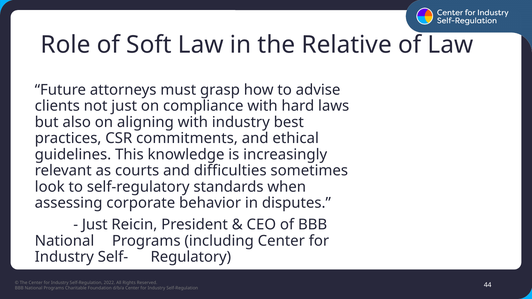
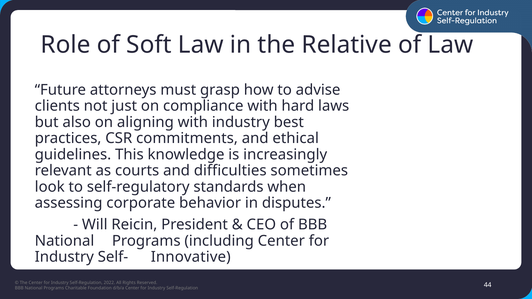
Just: Just -> Will (95, 225)
Regulatory: Regulatory -> Innovative (191, 257)
